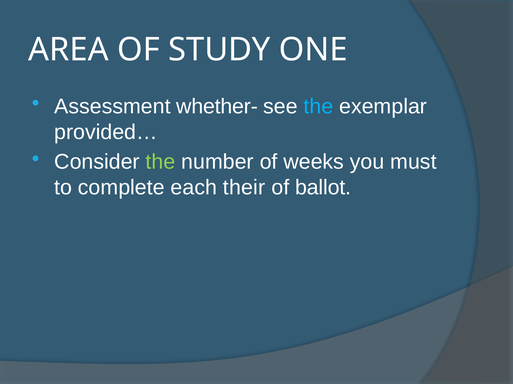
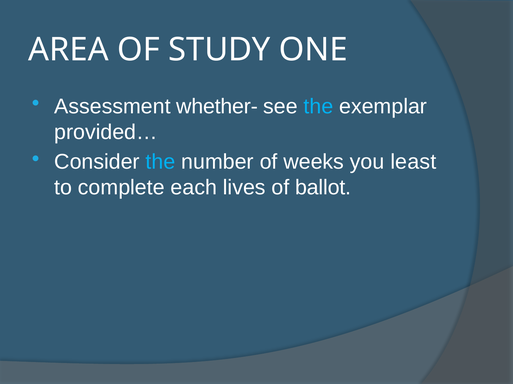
the colour: light green -> light blue (161, 162)
must: must -> least (413, 162)
their: their -> lives (244, 188)
